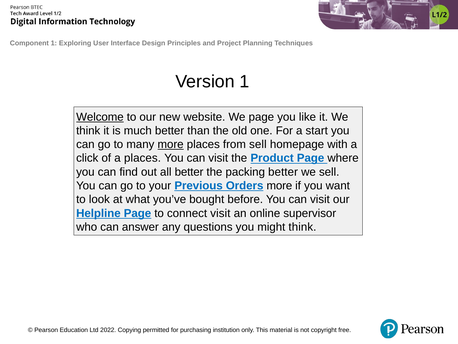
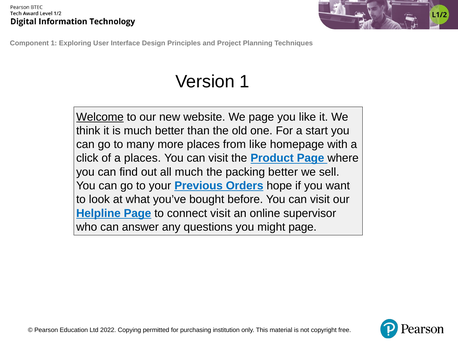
more underline: present -> none (171, 144)
from sell: sell -> like (258, 144)
all better: better -> much (189, 172)
Orders more: more -> hope (279, 185)
might think: think -> page (303, 227)
